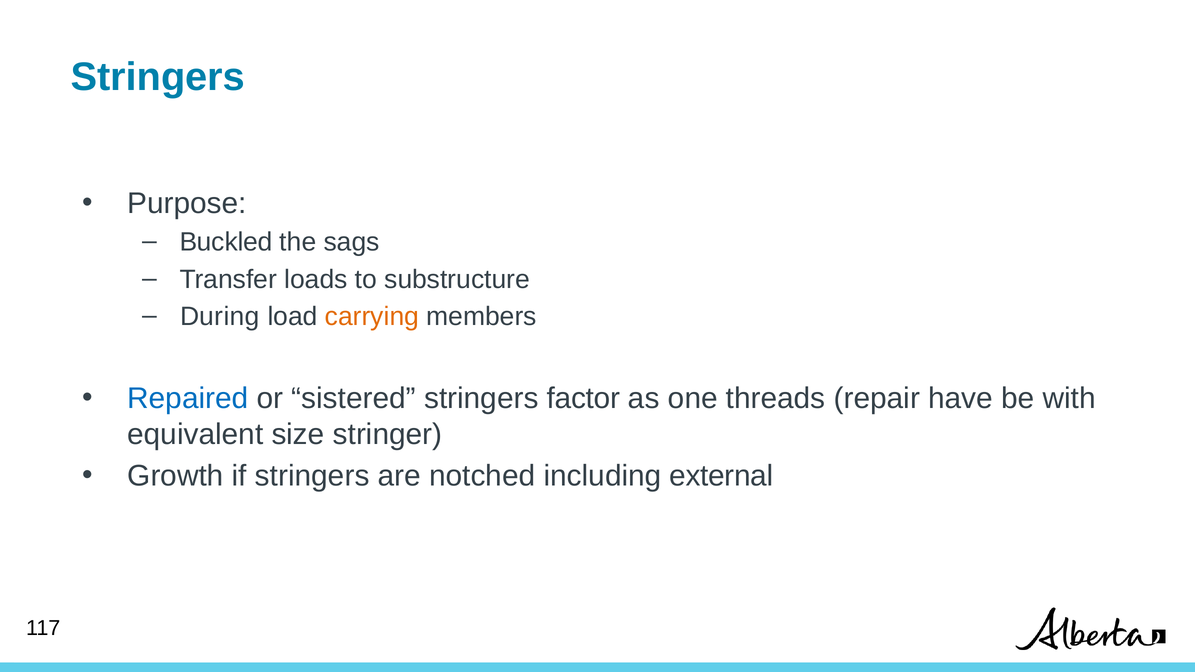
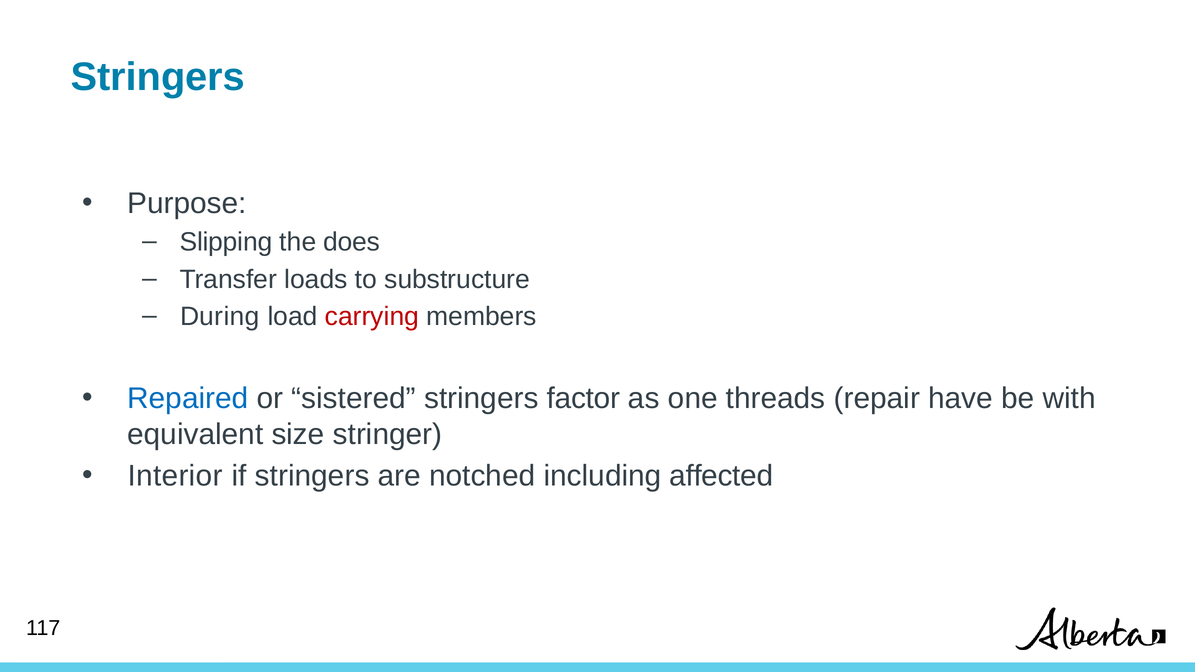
Buckled: Buckled -> Slipping (226, 242)
sags: sags -> does (352, 242)
carrying colour: orange -> red (372, 317)
Growth: Growth -> Interior (175, 476)
external: external -> affected (721, 476)
